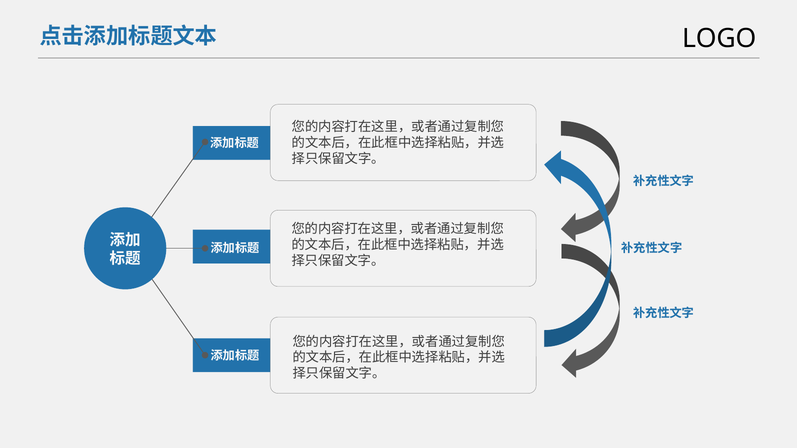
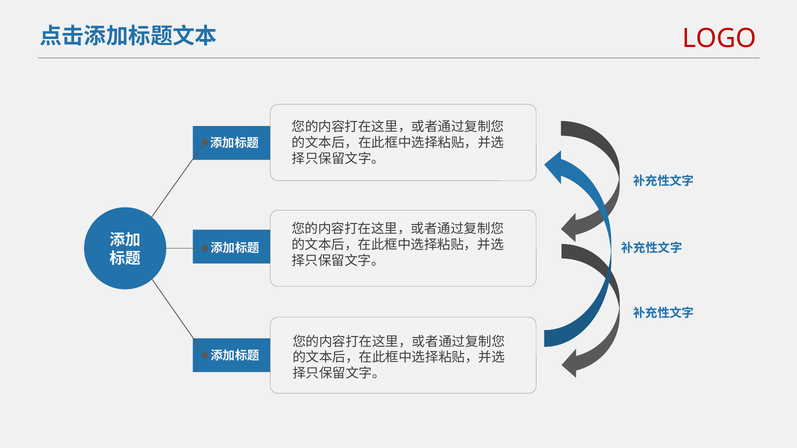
LOGO colour: black -> red (719, 39)
